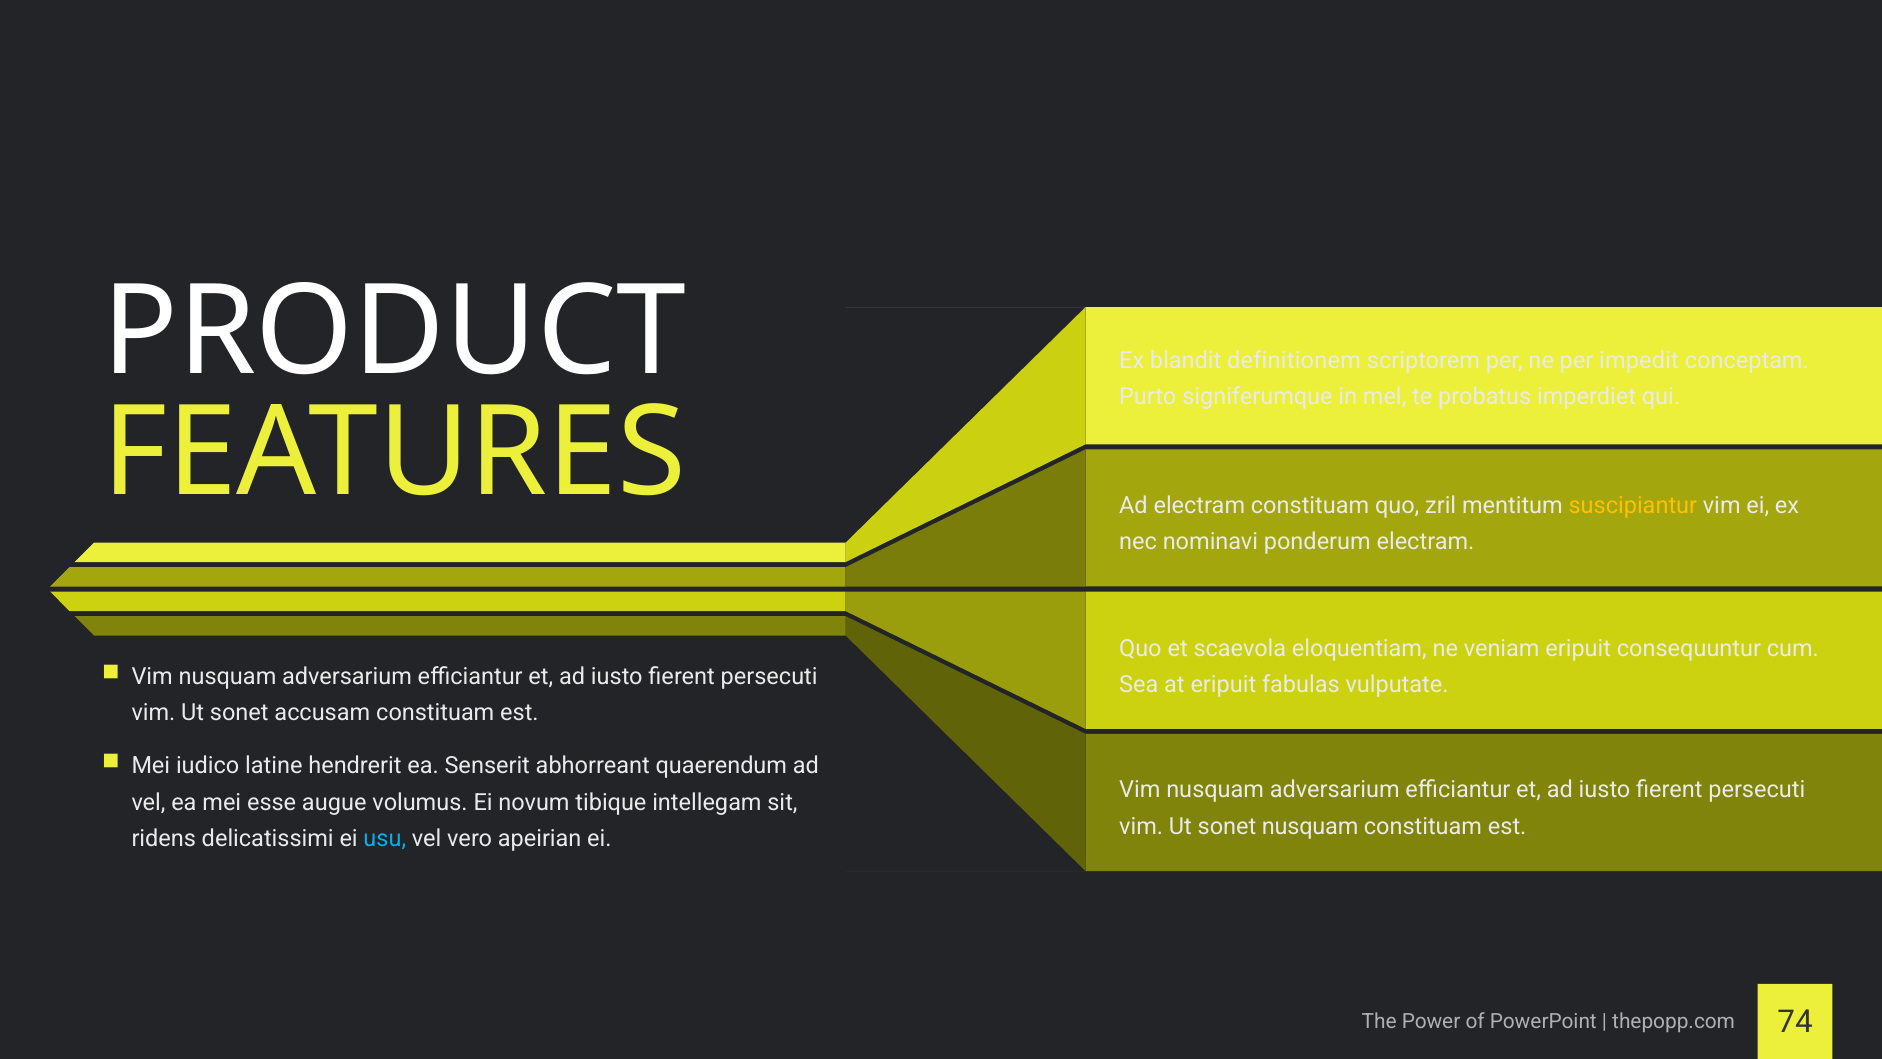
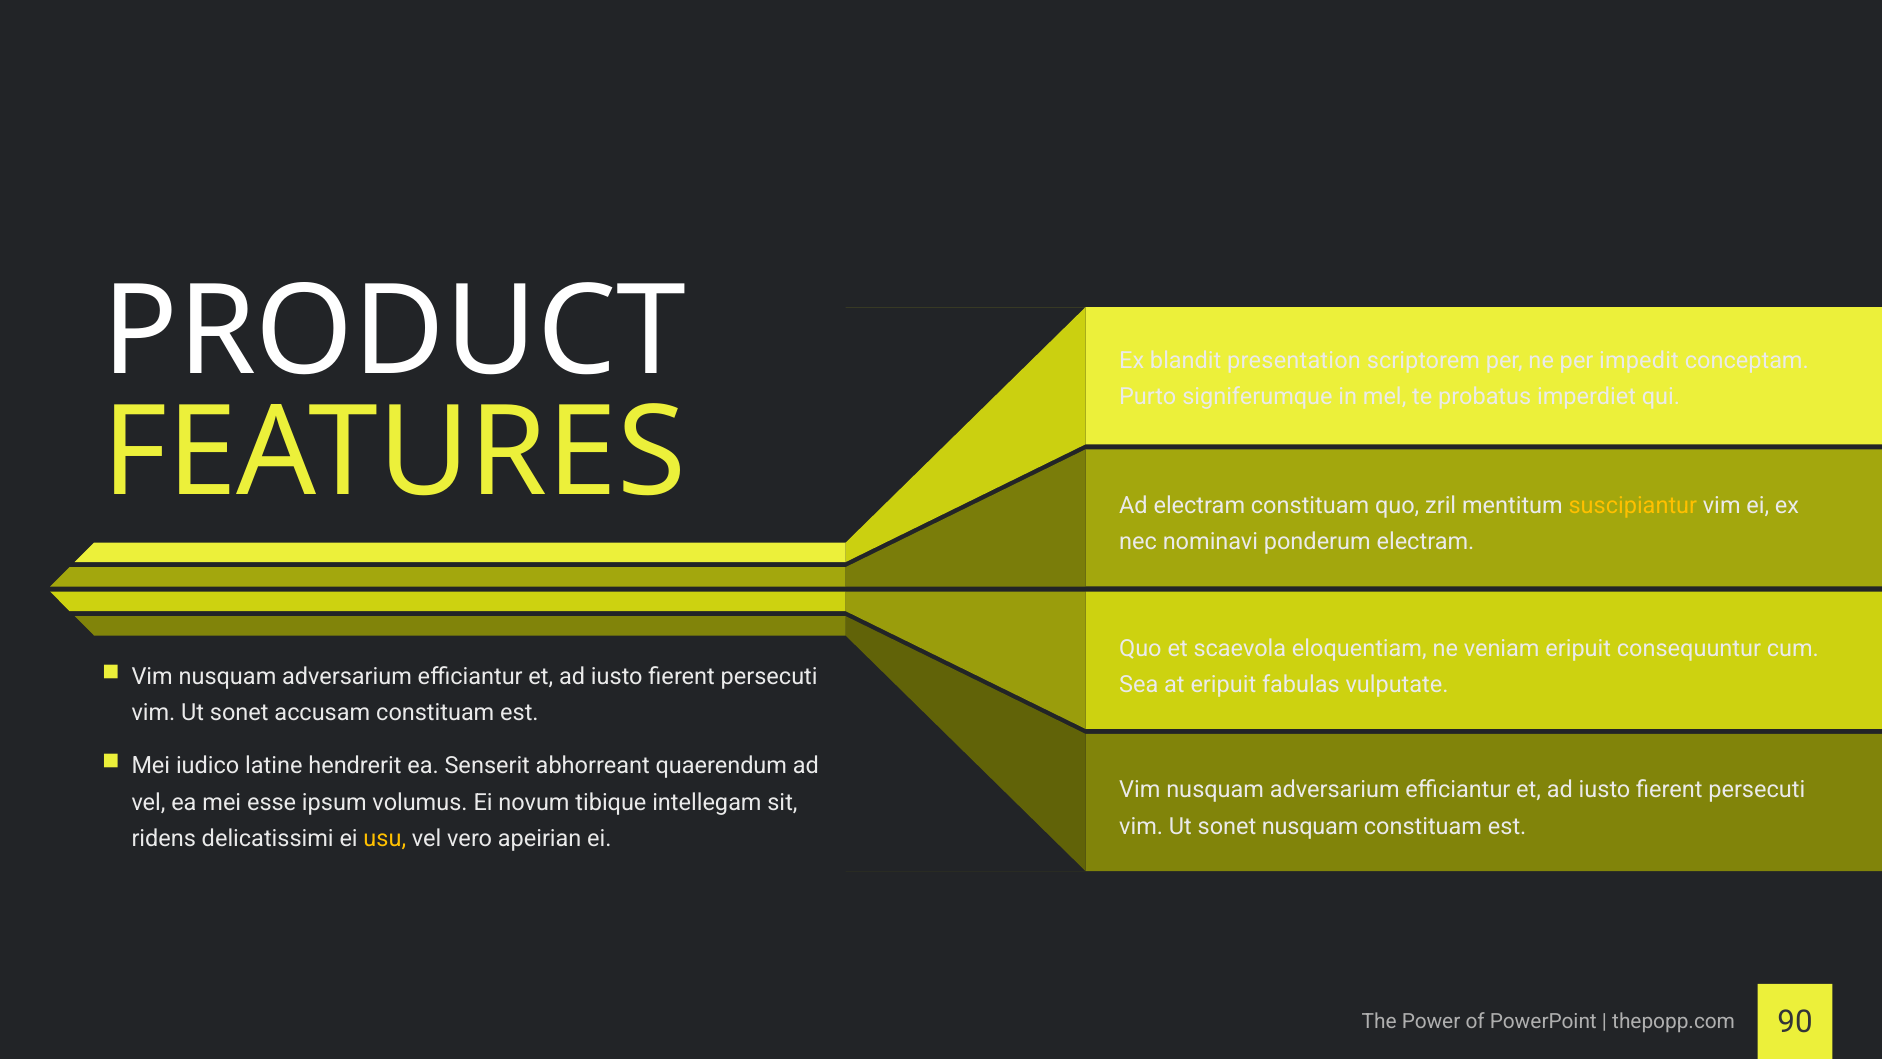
definitionem: definitionem -> presentation (1294, 360)
augue: augue -> ipsum (334, 802)
usu colour: light blue -> yellow (385, 839)
74: 74 -> 90 (1795, 1022)
